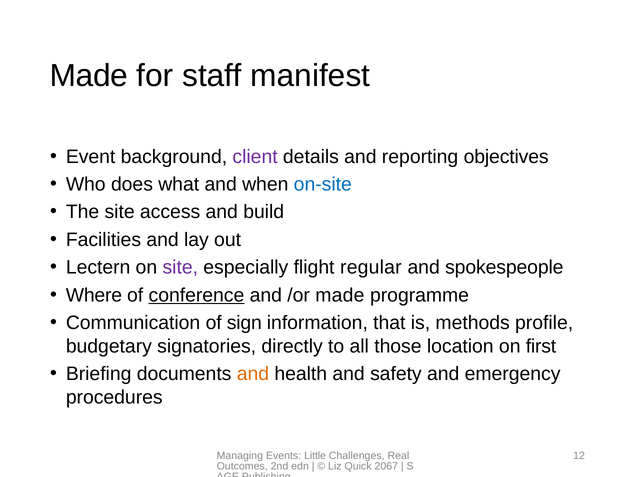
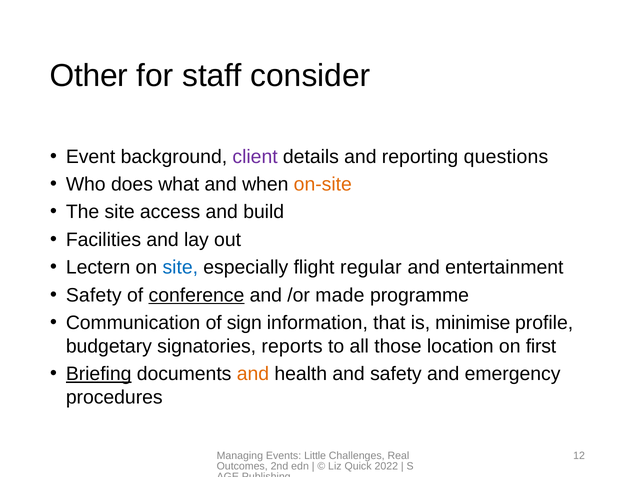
Made: Made -> Other (89, 75)
manifest: manifest -> consider (310, 75)
objectives: objectives -> questions (506, 156)
on-site colour: blue -> orange (323, 184)
site colour: purple -> blue (180, 267)
spokespeople: spokespeople -> entertainment (504, 267)
Where: Where -> Safety (94, 295)
methods: methods -> minimise (473, 322)
directly: directly -> reports (292, 346)
Briefing underline: none -> present (99, 373)
2067: 2067 -> 2022 (386, 465)
